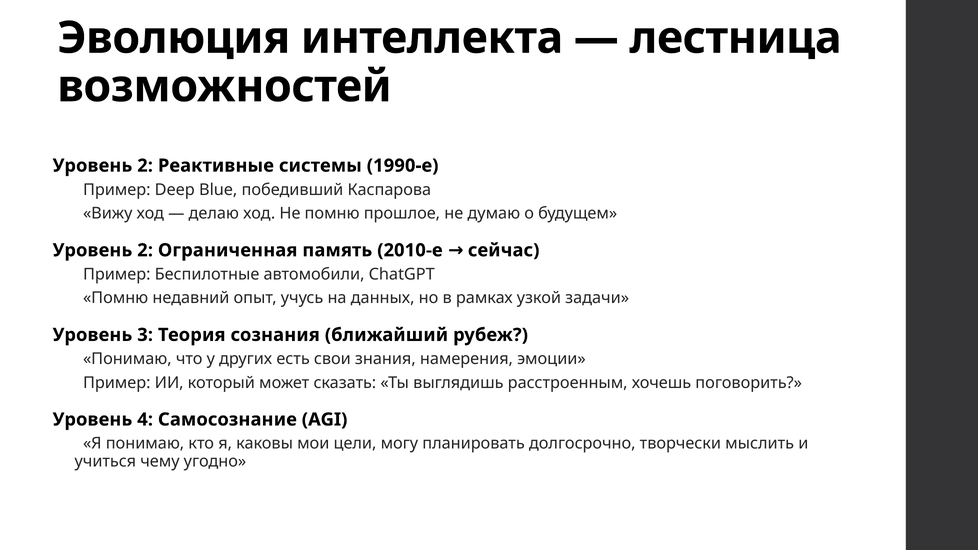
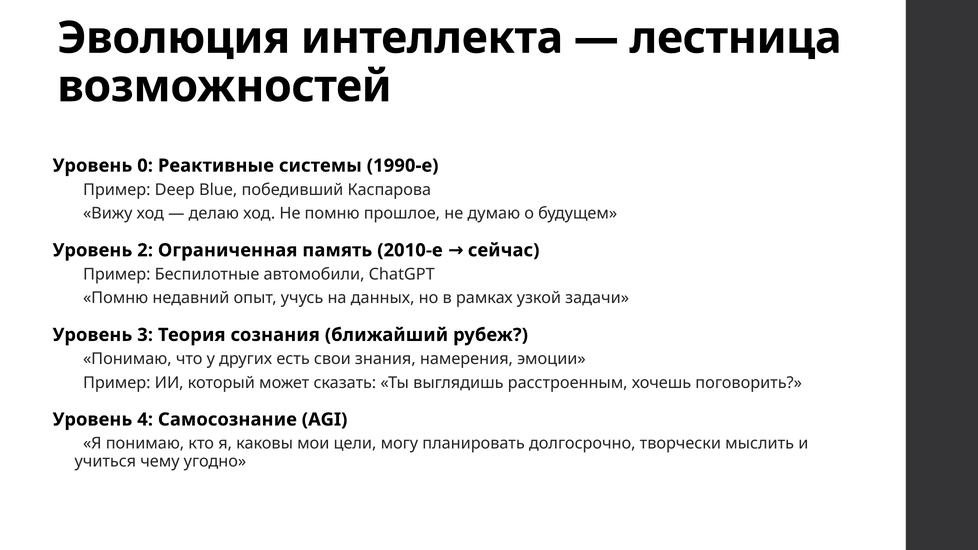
2: 2 -> 0 (145, 166)
